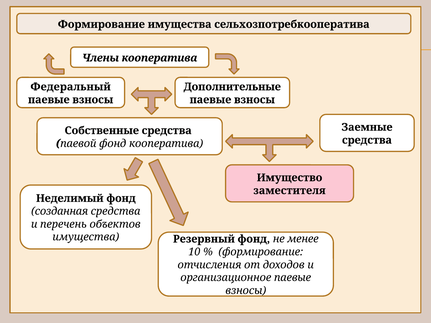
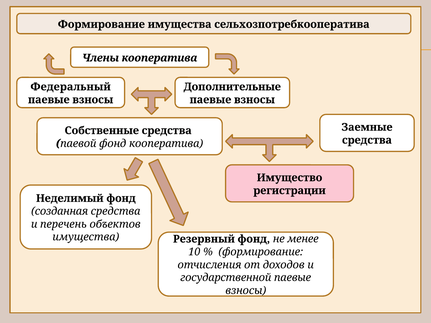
заместителя: заместителя -> регистрации (290, 191)
организационное: организационное -> государственной (226, 278)
